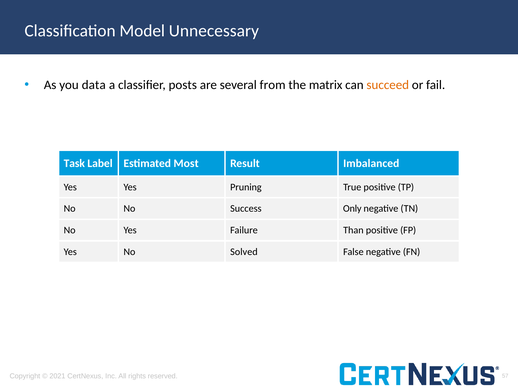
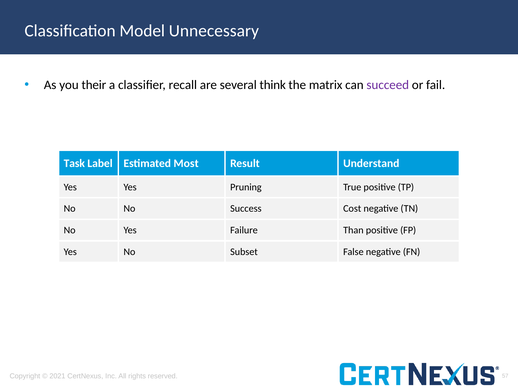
data: data -> their (94, 85)
posts: posts -> recall (183, 85)
from: from -> think (273, 85)
succeed colour: orange -> purple (388, 85)
Imbalanced: Imbalanced -> Understand (371, 164)
Only: Only -> Cost (352, 209)
Solved: Solved -> Subset (244, 252)
